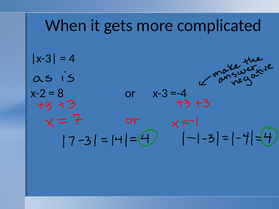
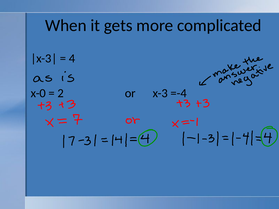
x-2: x-2 -> x-0 (38, 93)
8: 8 -> 2 (61, 93)
